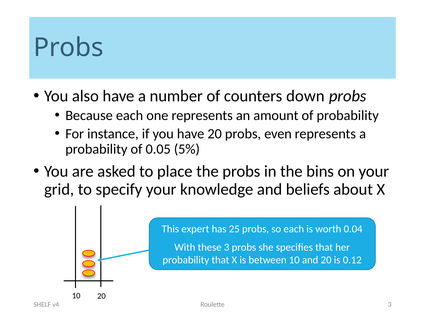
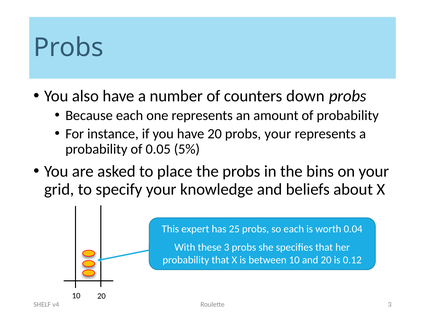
probs even: even -> your (278, 134)
